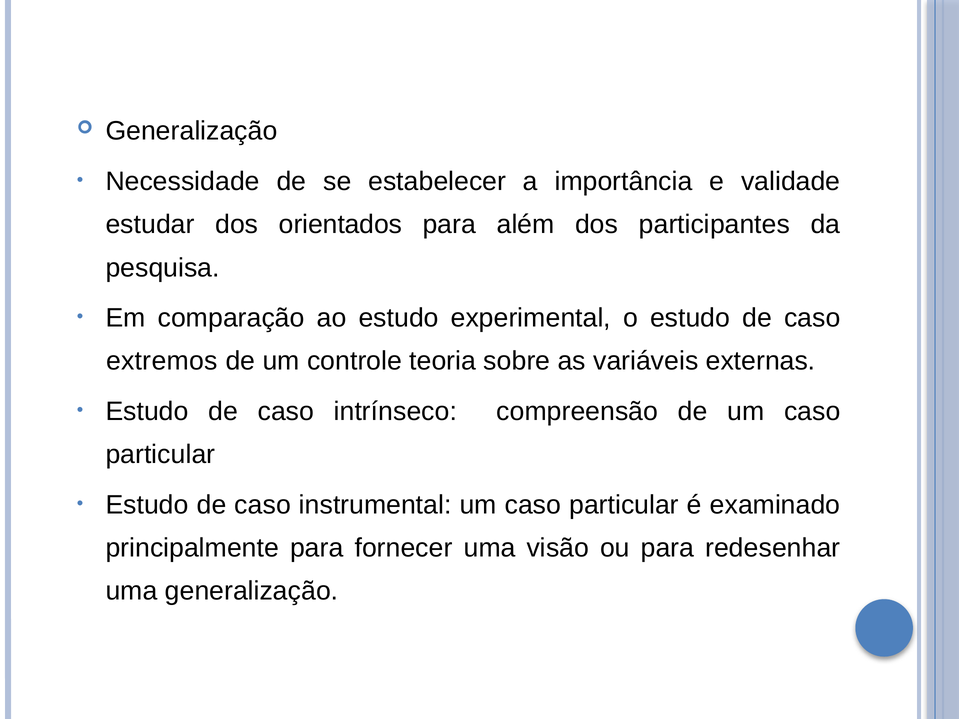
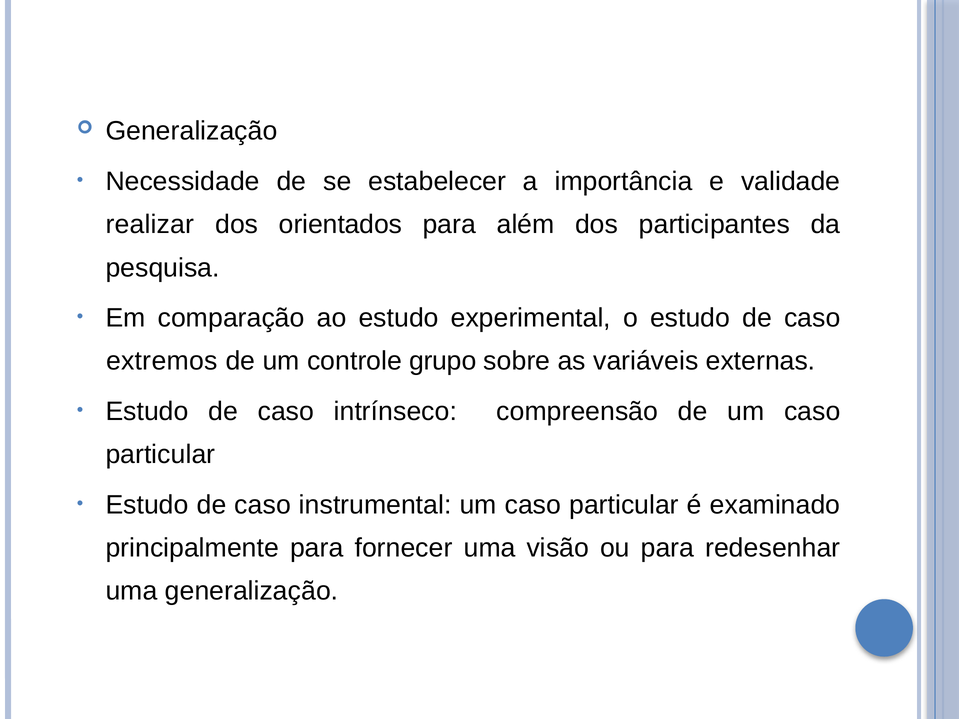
estudar: estudar -> realizar (150, 225)
teoria: teoria -> grupo (443, 361)
